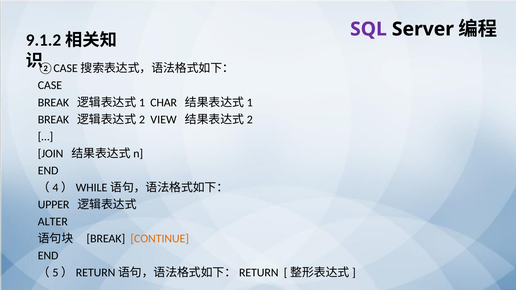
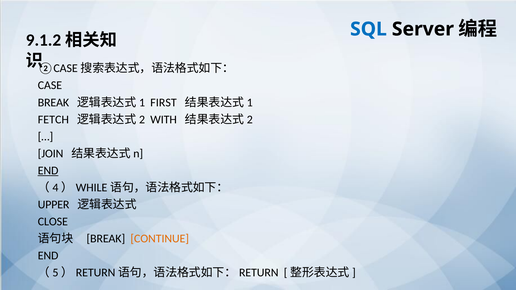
SQL colour: purple -> blue (368, 29)
CHAR: CHAR -> FIRST (164, 103)
BREAK: BREAK -> FETCH (53, 120)
VIEW: VIEW -> WITH (164, 120)
END underline: none -> present (48, 171)
ALTER: ALTER -> CLOSE (53, 222)
